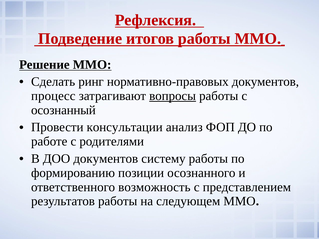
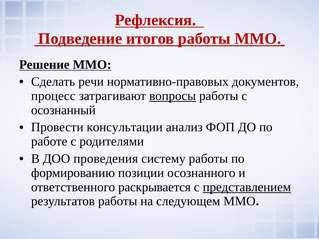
ринг: ринг -> речи (91, 82)
ДОО документов: документов -> проведения (106, 159)
возможность: возможность -> раскрывается (154, 187)
представлением underline: none -> present (247, 187)
